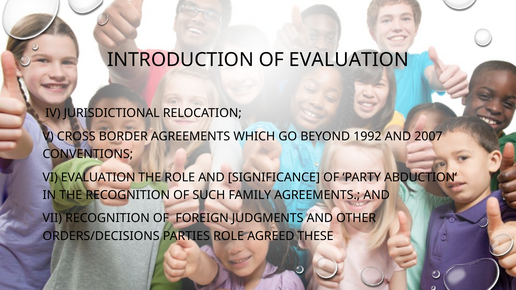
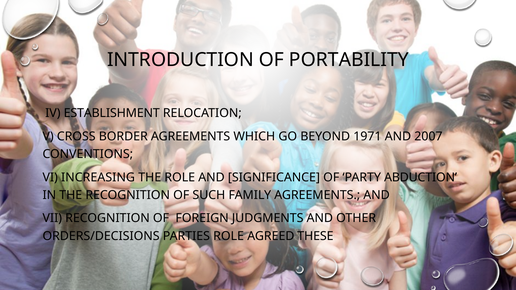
OF EVALUATION: EVALUATION -> PORTABILITY (349, 60)
JURISDICTIONAL: JURISDICTIONAL -> ESTABLISHMENT (112, 113)
1992: 1992 -> 1971 (367, 137)
VI EVALUATION: EVALUATION -> INCREASING (98, 177)
